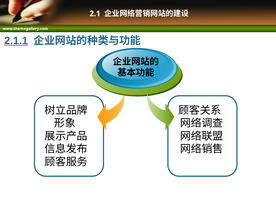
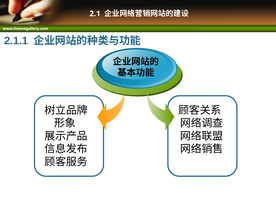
2.1.1 underline: present -> none (16, 41)
